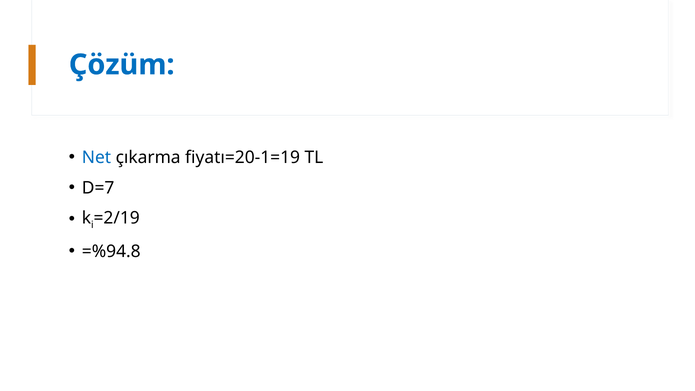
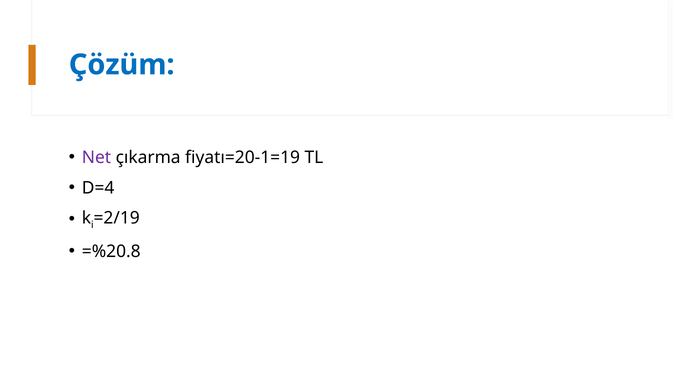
Net colour: blue -> purple (96, 158)
D=7: D=7 -> D=4 (98, 188)
=%94.8: =%94.8 -> =%20.8 (111, 251)
